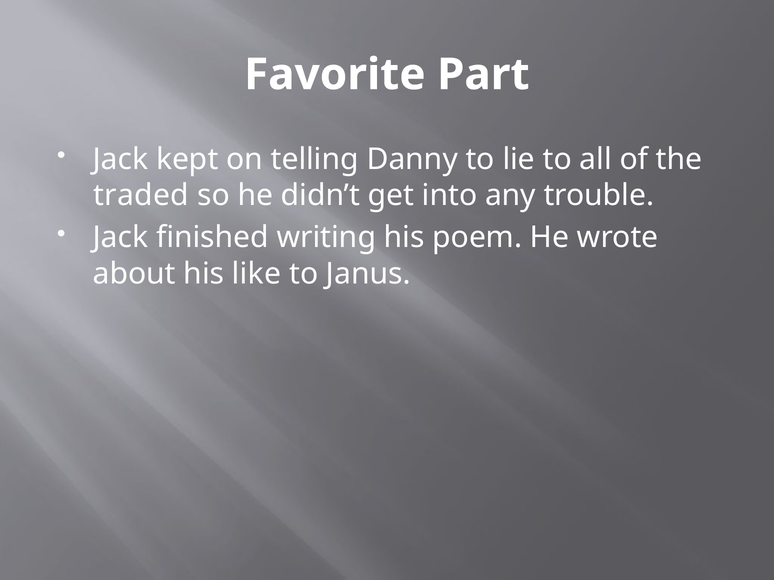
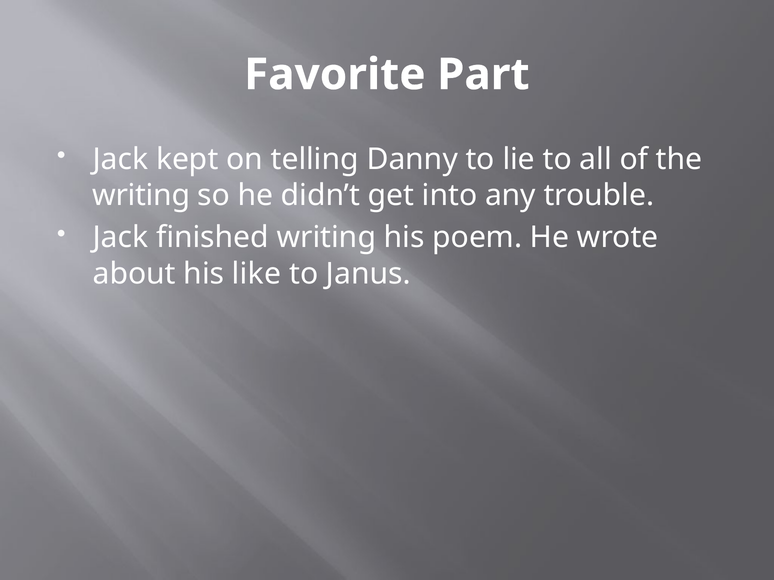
traded: traded -> writing (141, 196)
